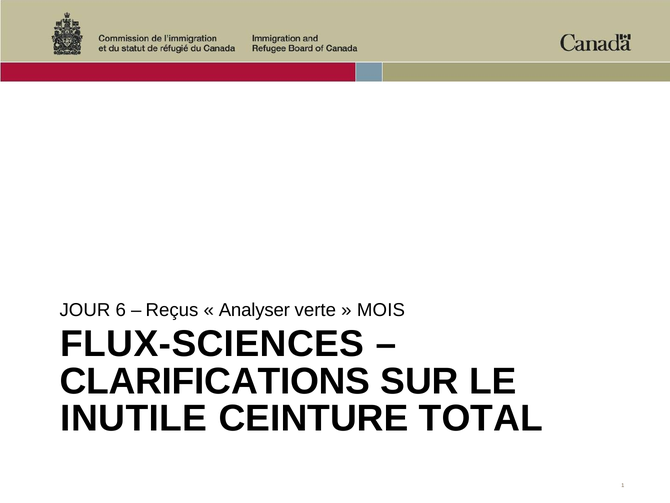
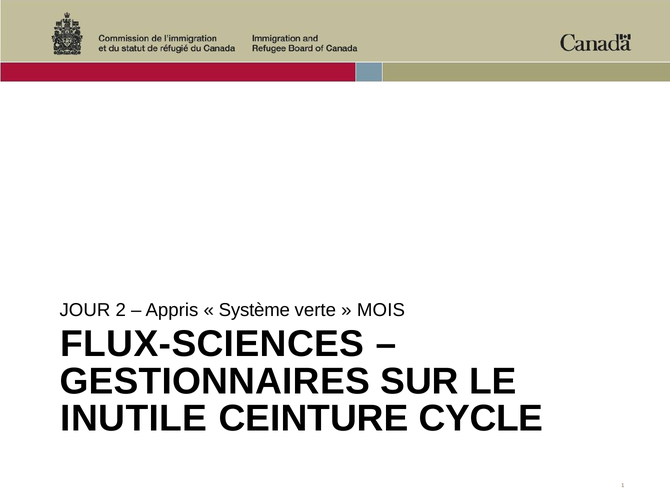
6: 6 -> 2 (121, 310)
Reçus: Reçus -> Appris (172, 310)
Analyser: Analyser -> Système (254, 310)
CLARIFICATIONS: CLARIFICATIONS -> GESTIONNAIRES (215, 381)
TOTAL: TOTAL -> CYCLE (481, 418)
